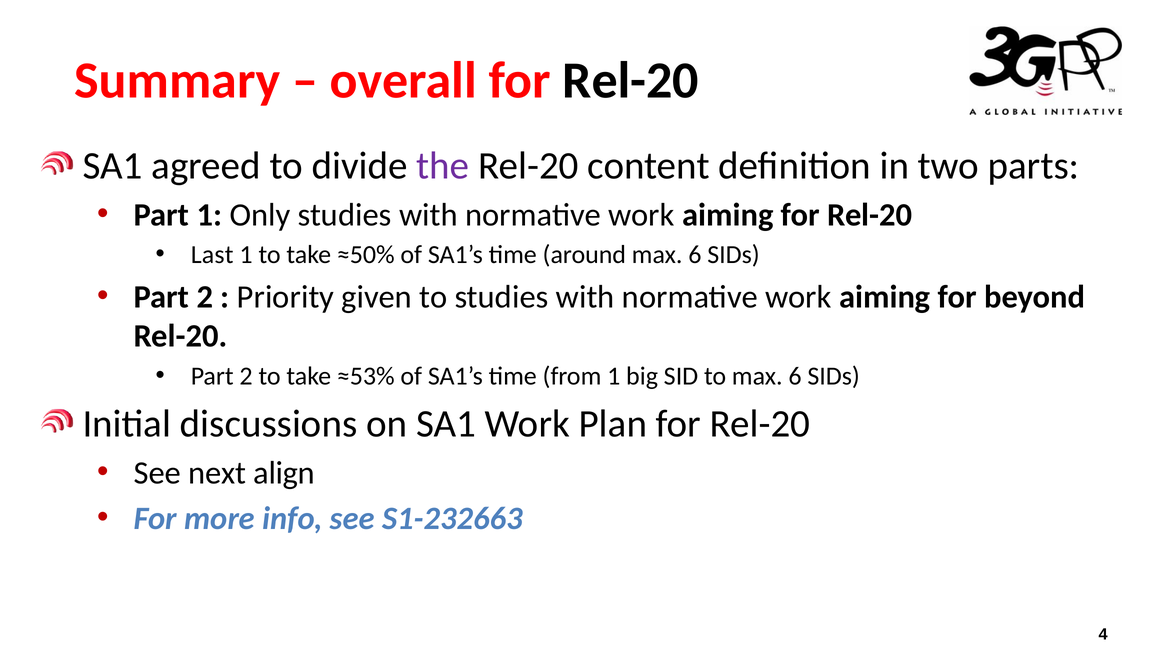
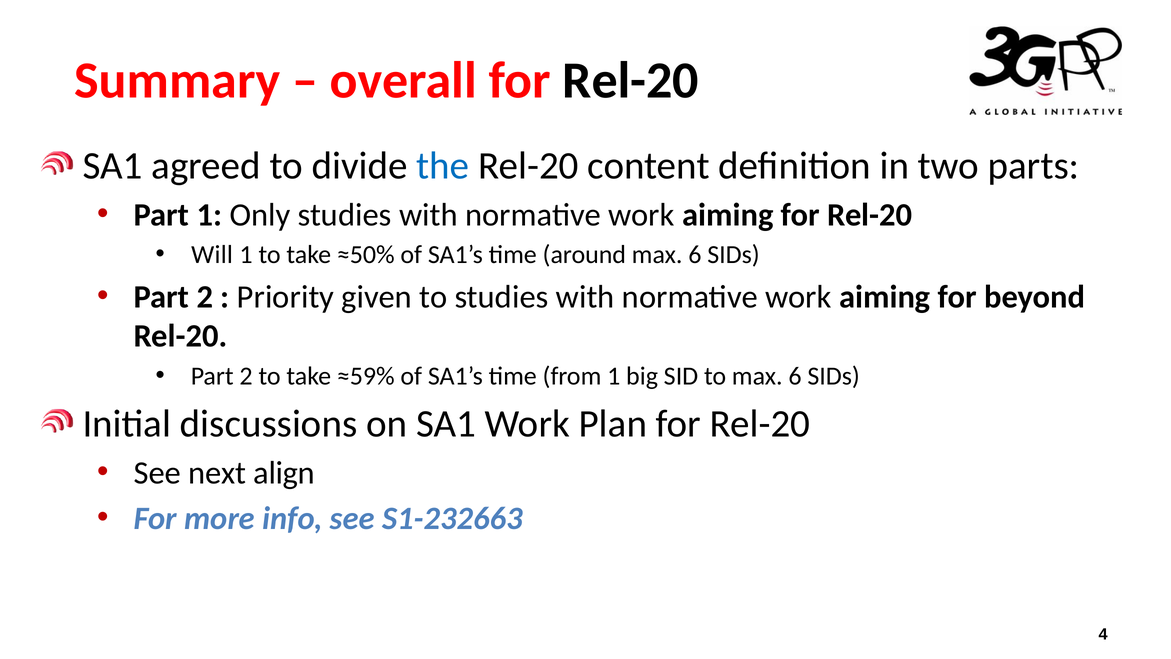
the colour: purple -> blue (443, 166)
Last: Last -> Will (212, 255)
≈53%: ≈53% -> ≈59% (366, 376)
